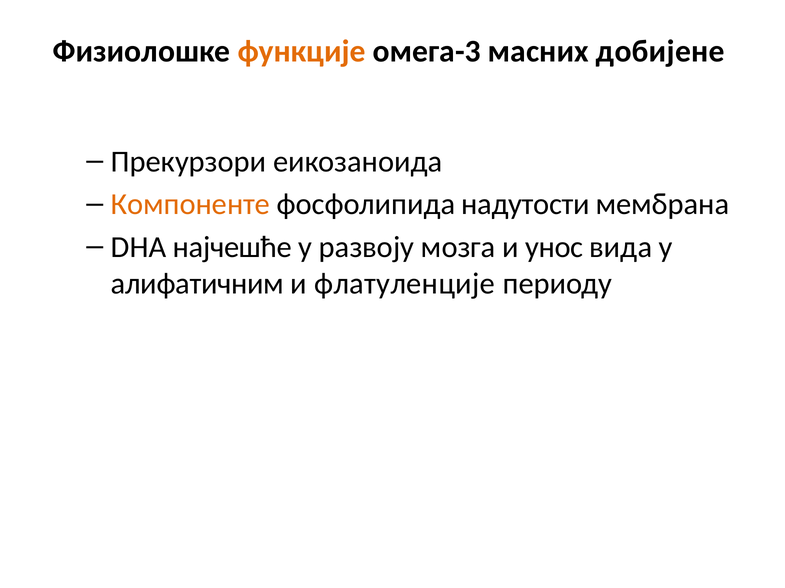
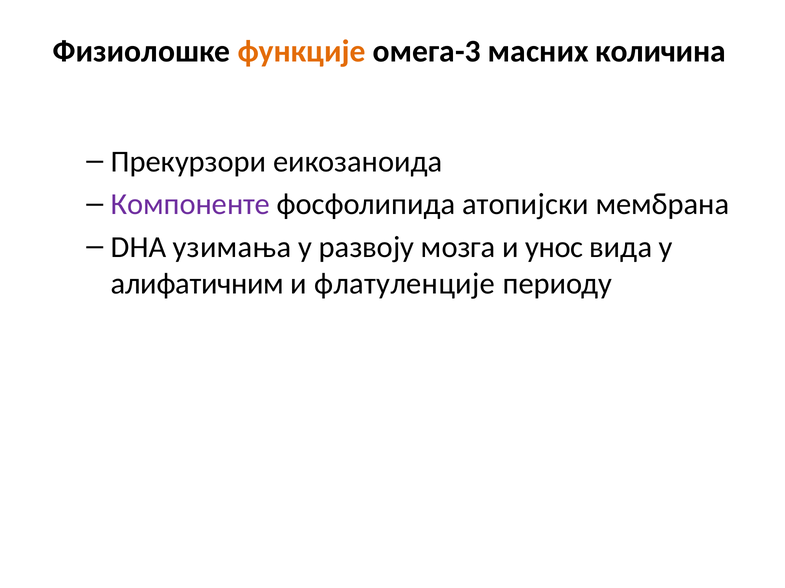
добијене: добијене -> количина (661, 51)
Компоненте colour: orange -> purple (191, 205)
надутости: надутости -> атопијски (525, 205)
најчешће: најчешће -> узимања (232, 247)
